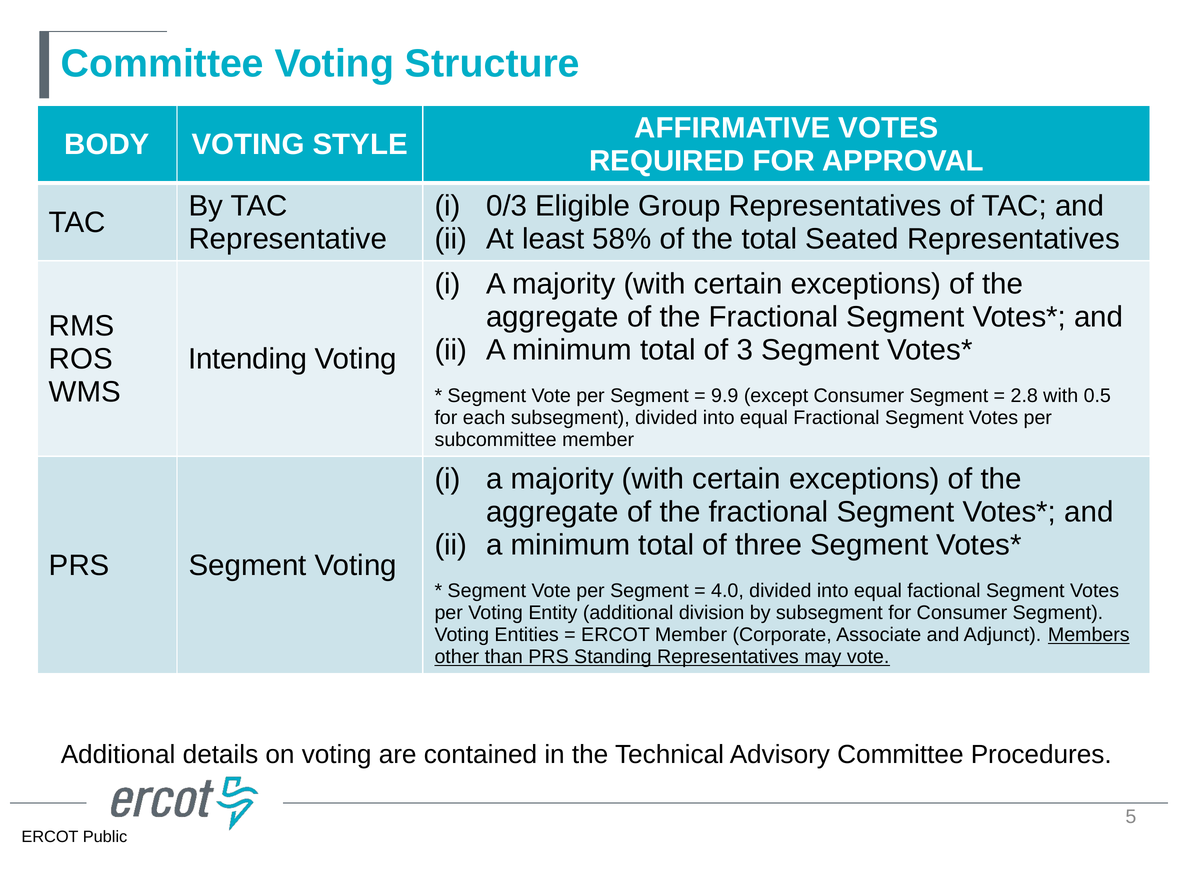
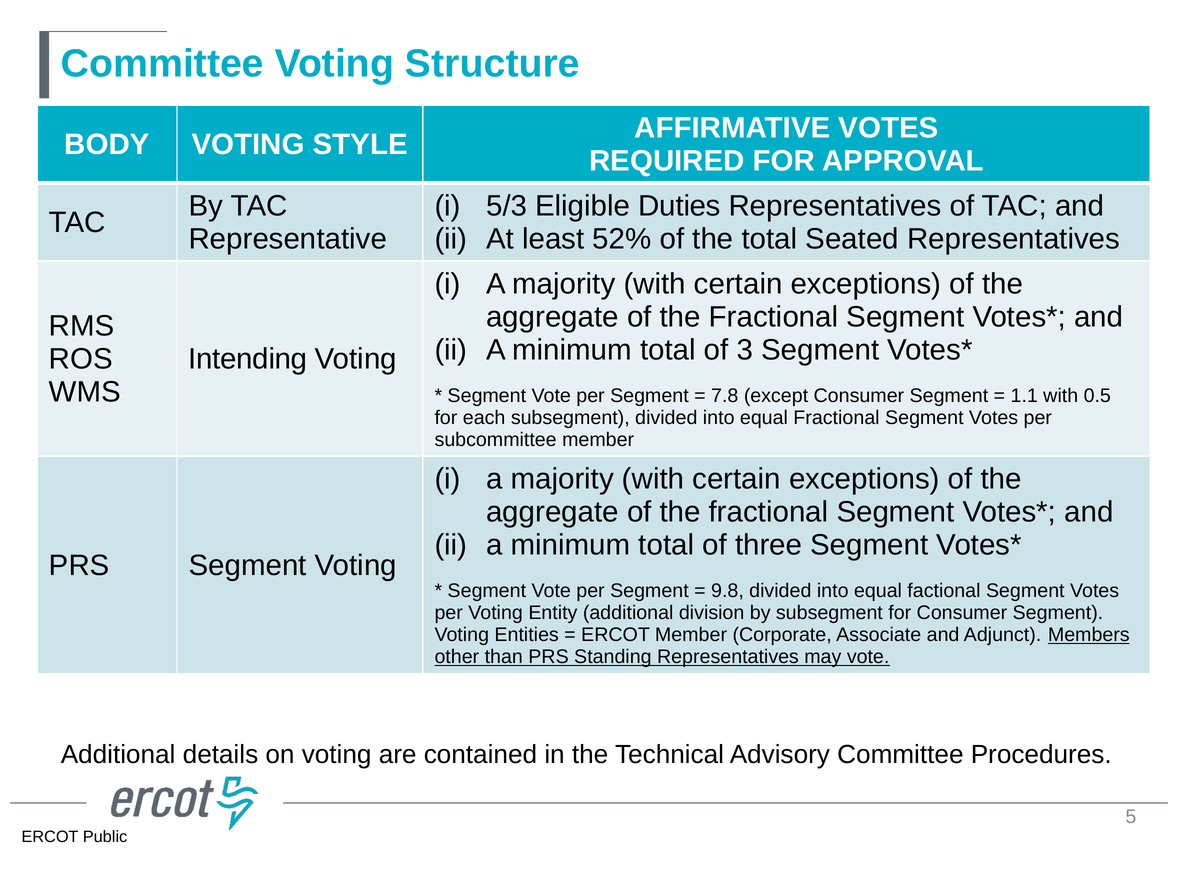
0/3: 0/3 -> 5/3 (507, 206)
Group: Group -> Duties (680, 206)
58%: 58% -> 52% (622, 239)
9.9: 9.9 -> 7.8 (725, 396)
2.8: 2.8 -> 1.1 (1024, 396)
4.0: 4.0 -> 9.8 (727, 591)
